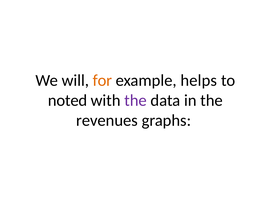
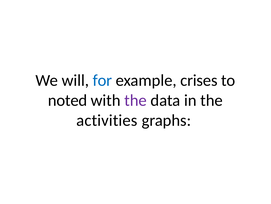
for colour: orange -> blue (102, 80)
helps: helps -> crises (199, 80)
revenues: revenues -> activities (107, 120)
